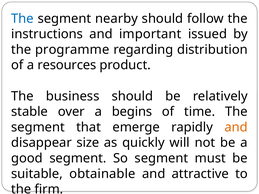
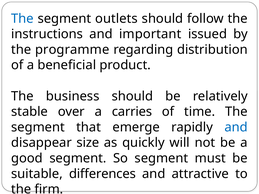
nearby: nearby -> outlets (116, 19)
resources: resources -> beneficial (67, 65)
begins: begins -> carries (132, 112)
and colour: orange -> blue (236, 127)
obtainable: obtainable -> differences (102, 174)
